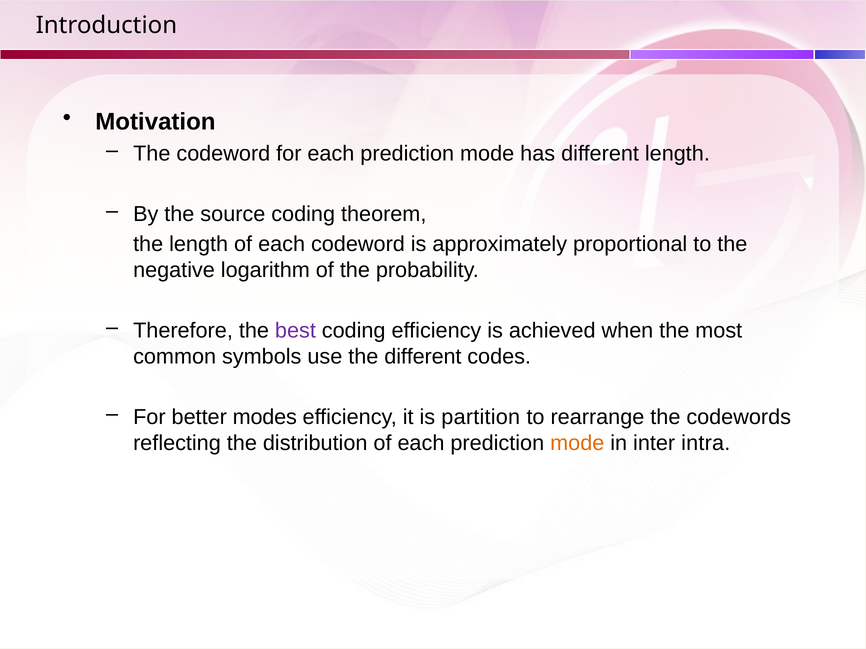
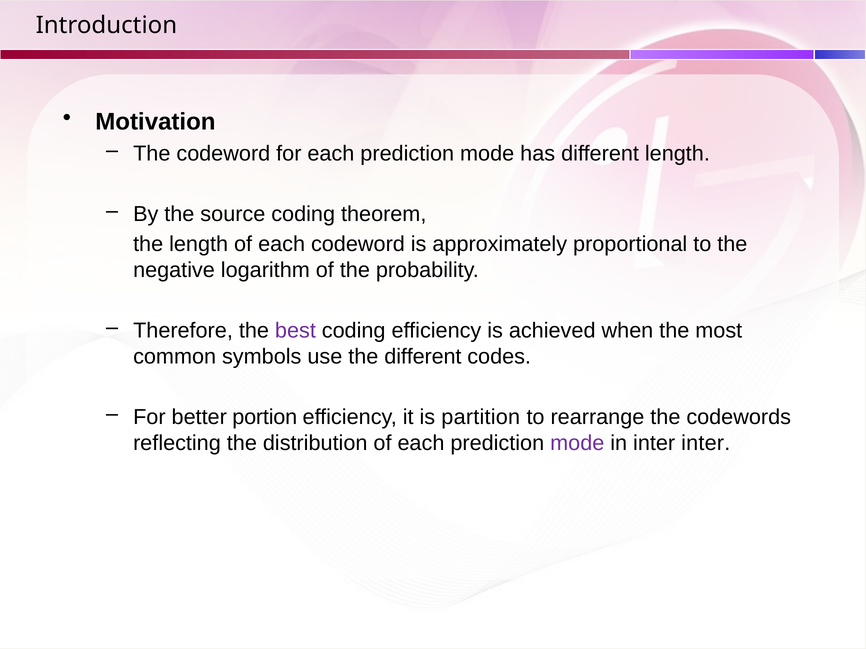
modes: modes -> portion (265, 418)
mode colour: orange -> purple (577, 444)
inter intra: intra -> inter (706, 444)
